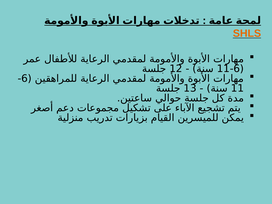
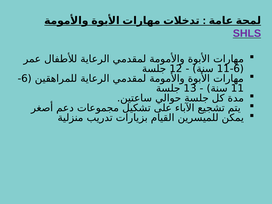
SHLS colour: orange -> purple (247, 33)
